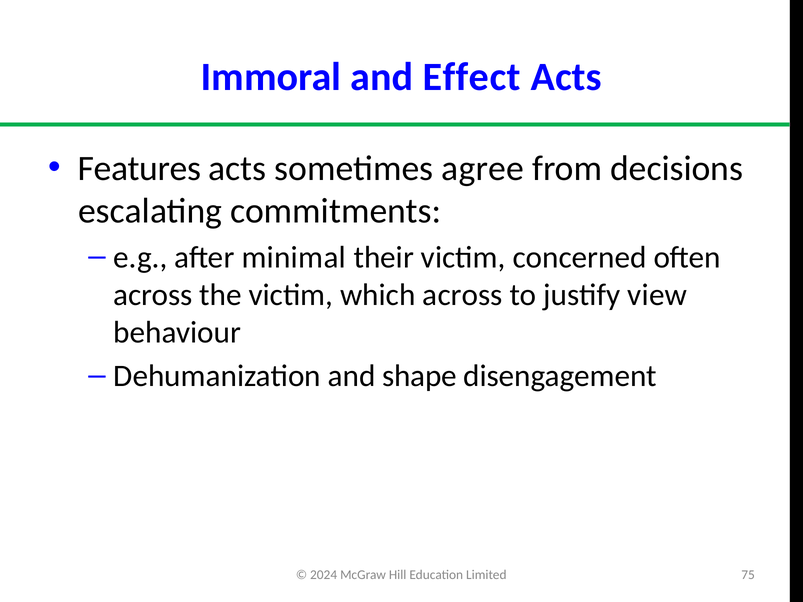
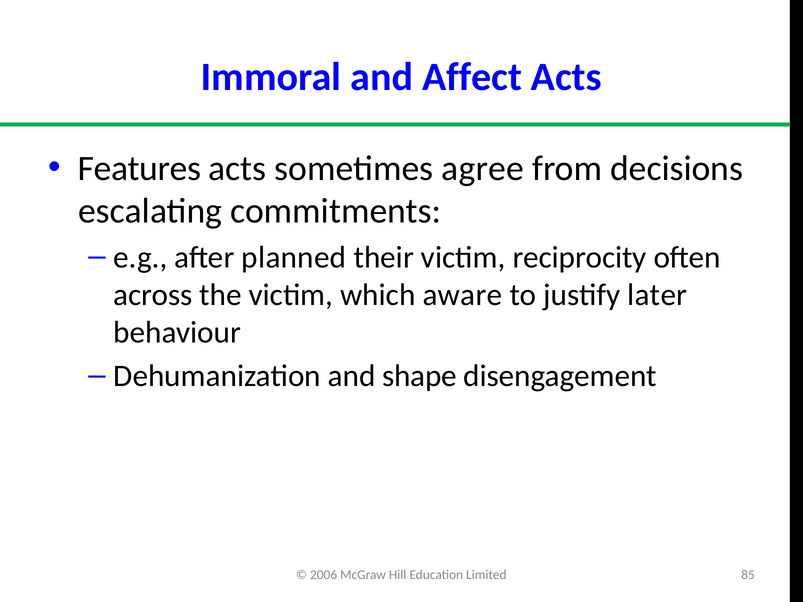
Effect: Effect -> Affect (472, 77)
minimal: minimal -> planned (294, 257)
concerned: concerned -> reciprocity (580, 257)
which across: across -> aware (462, 295)
view: view -> later (657, 295)
2024: 2024 -> 2006 (324, 575)
75: 75 -> 85 (748, 575)
